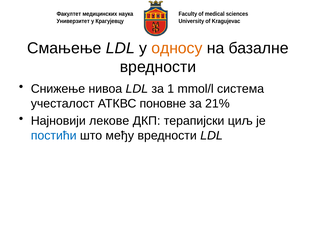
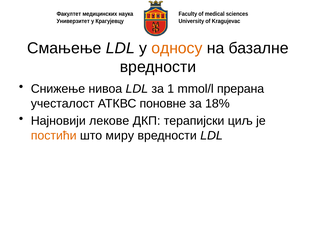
система: система -> прерана (241, 89)
21%: 21% -> 18% (217, 104)
постићи colour: blue -> orange (54, 136)
међу: међу -> миру (120, 136)
